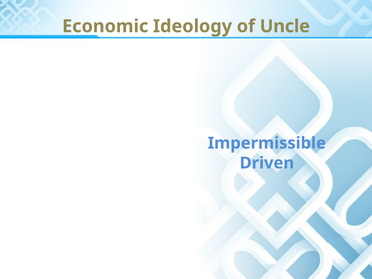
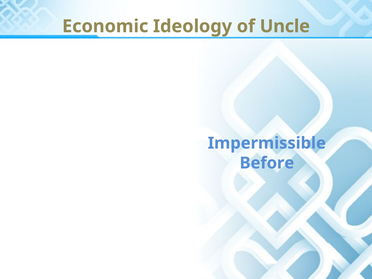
Driven: Driven -> Before (267, 163)
